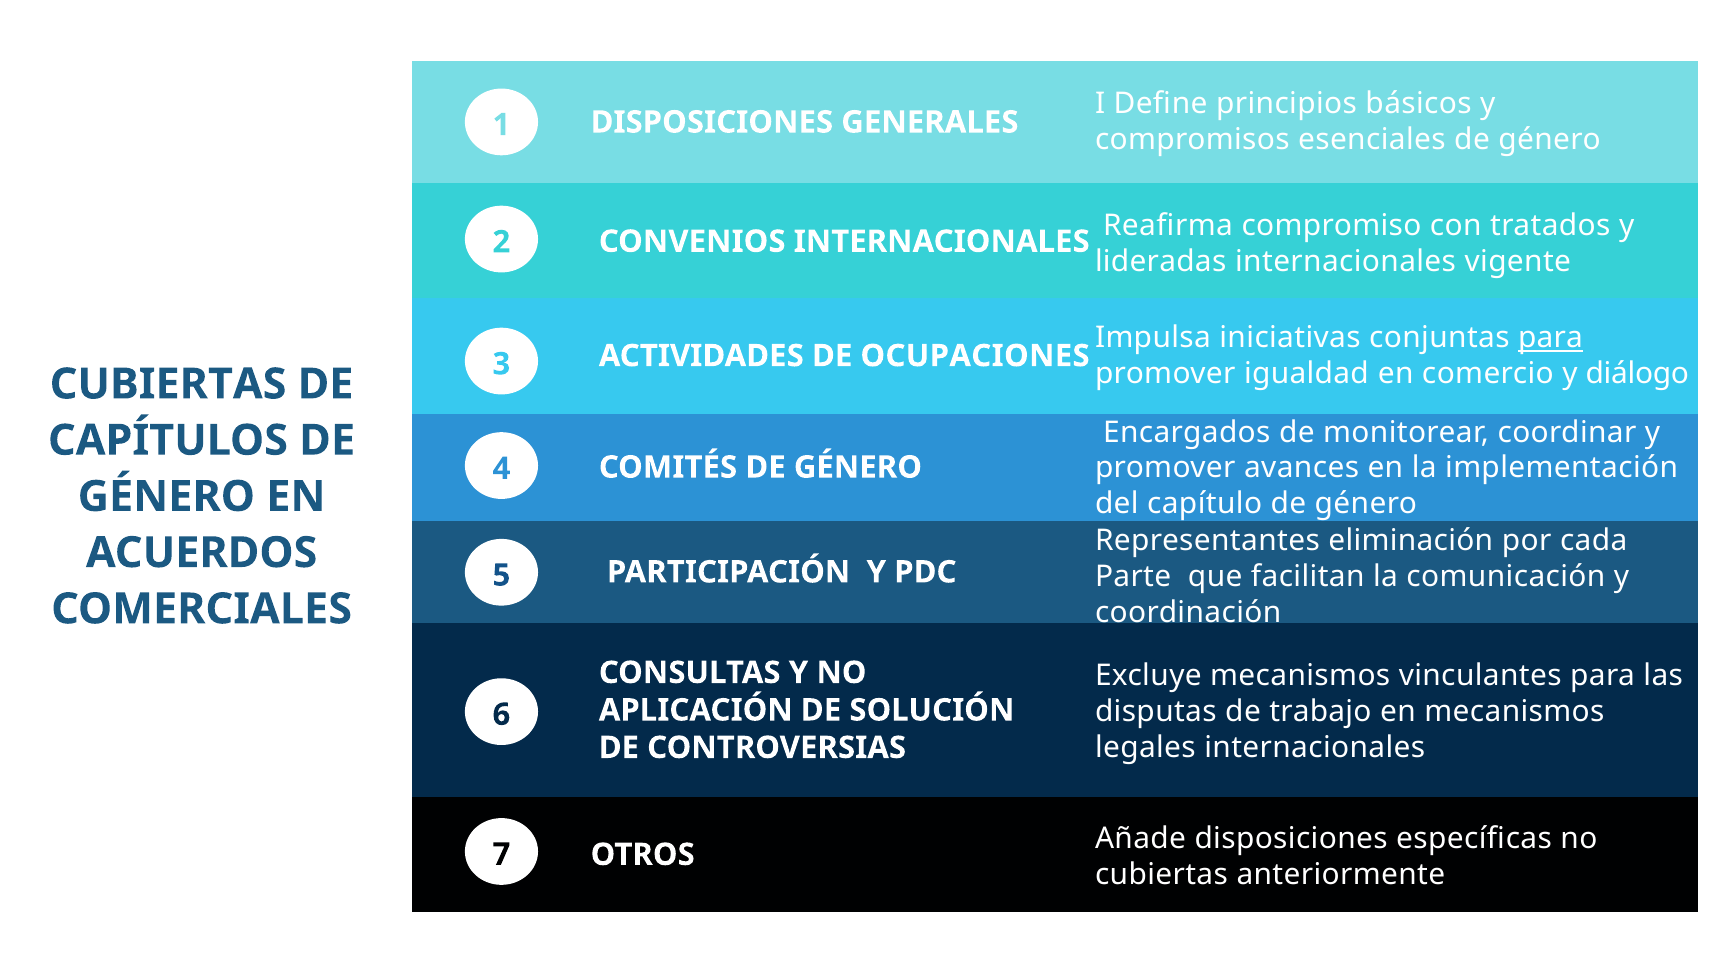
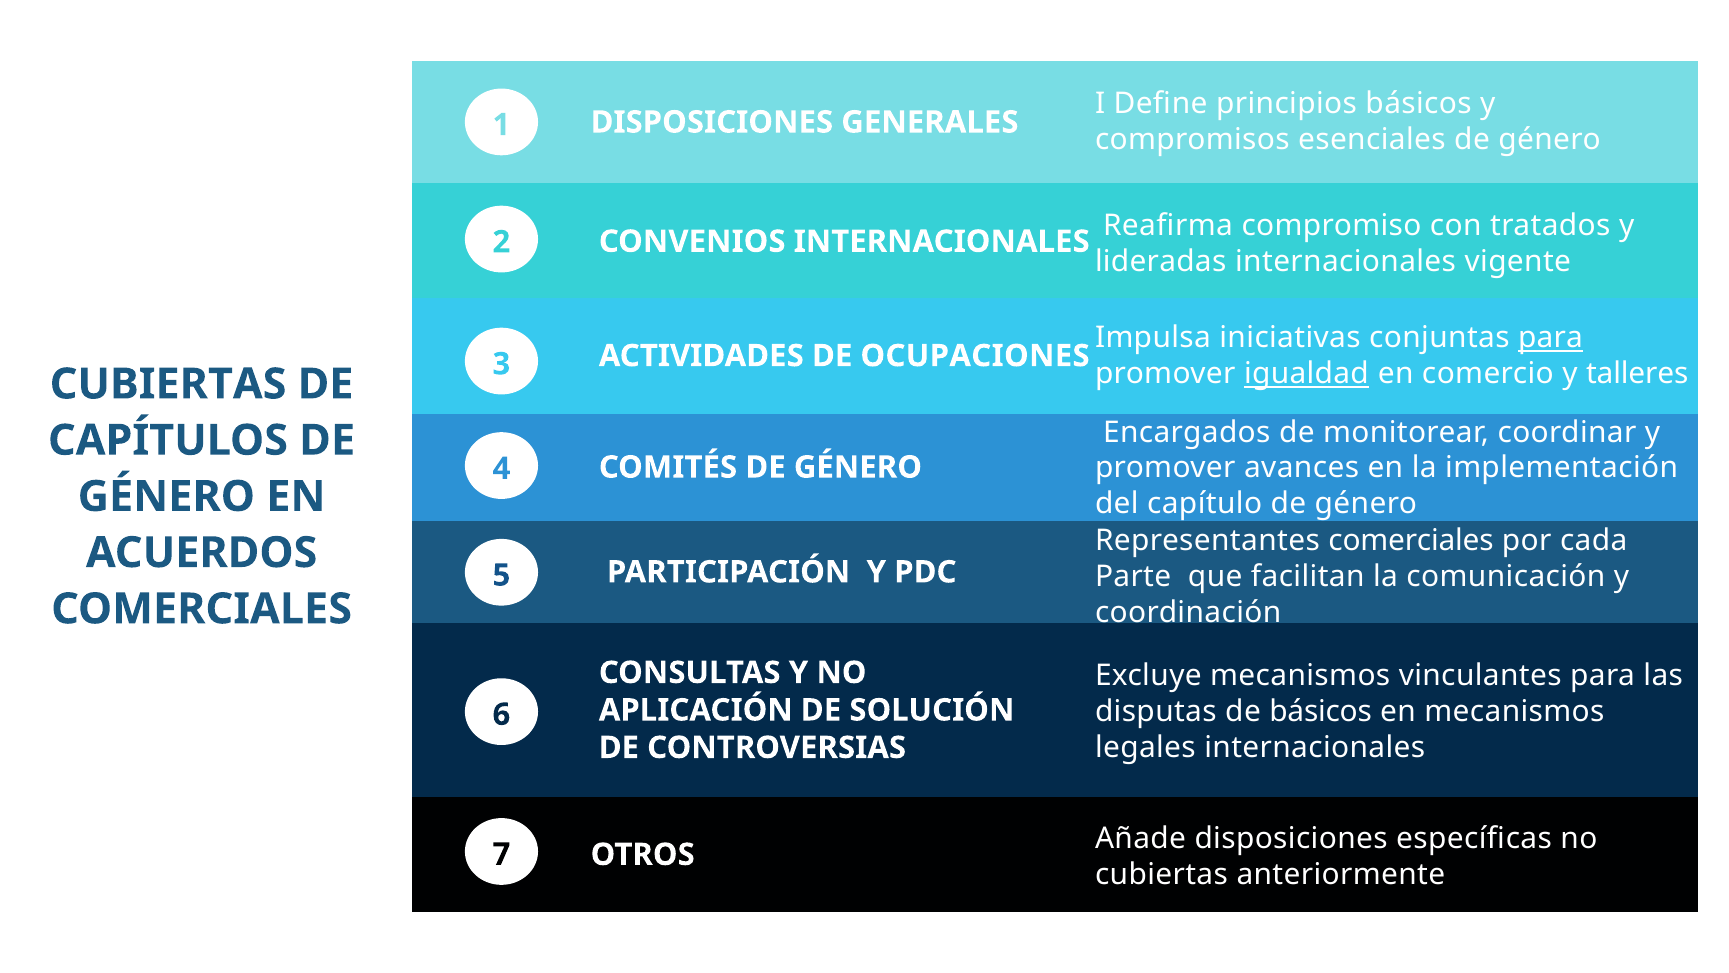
igualdad underline: none -> present (1307, 374)
diálogo: diálogo -> talleres (1637, 374)
Representantes eliminación: eliminación -> comerciales (1411, 540)
de trabajo: trabajo -> básicos (1321, 711)
